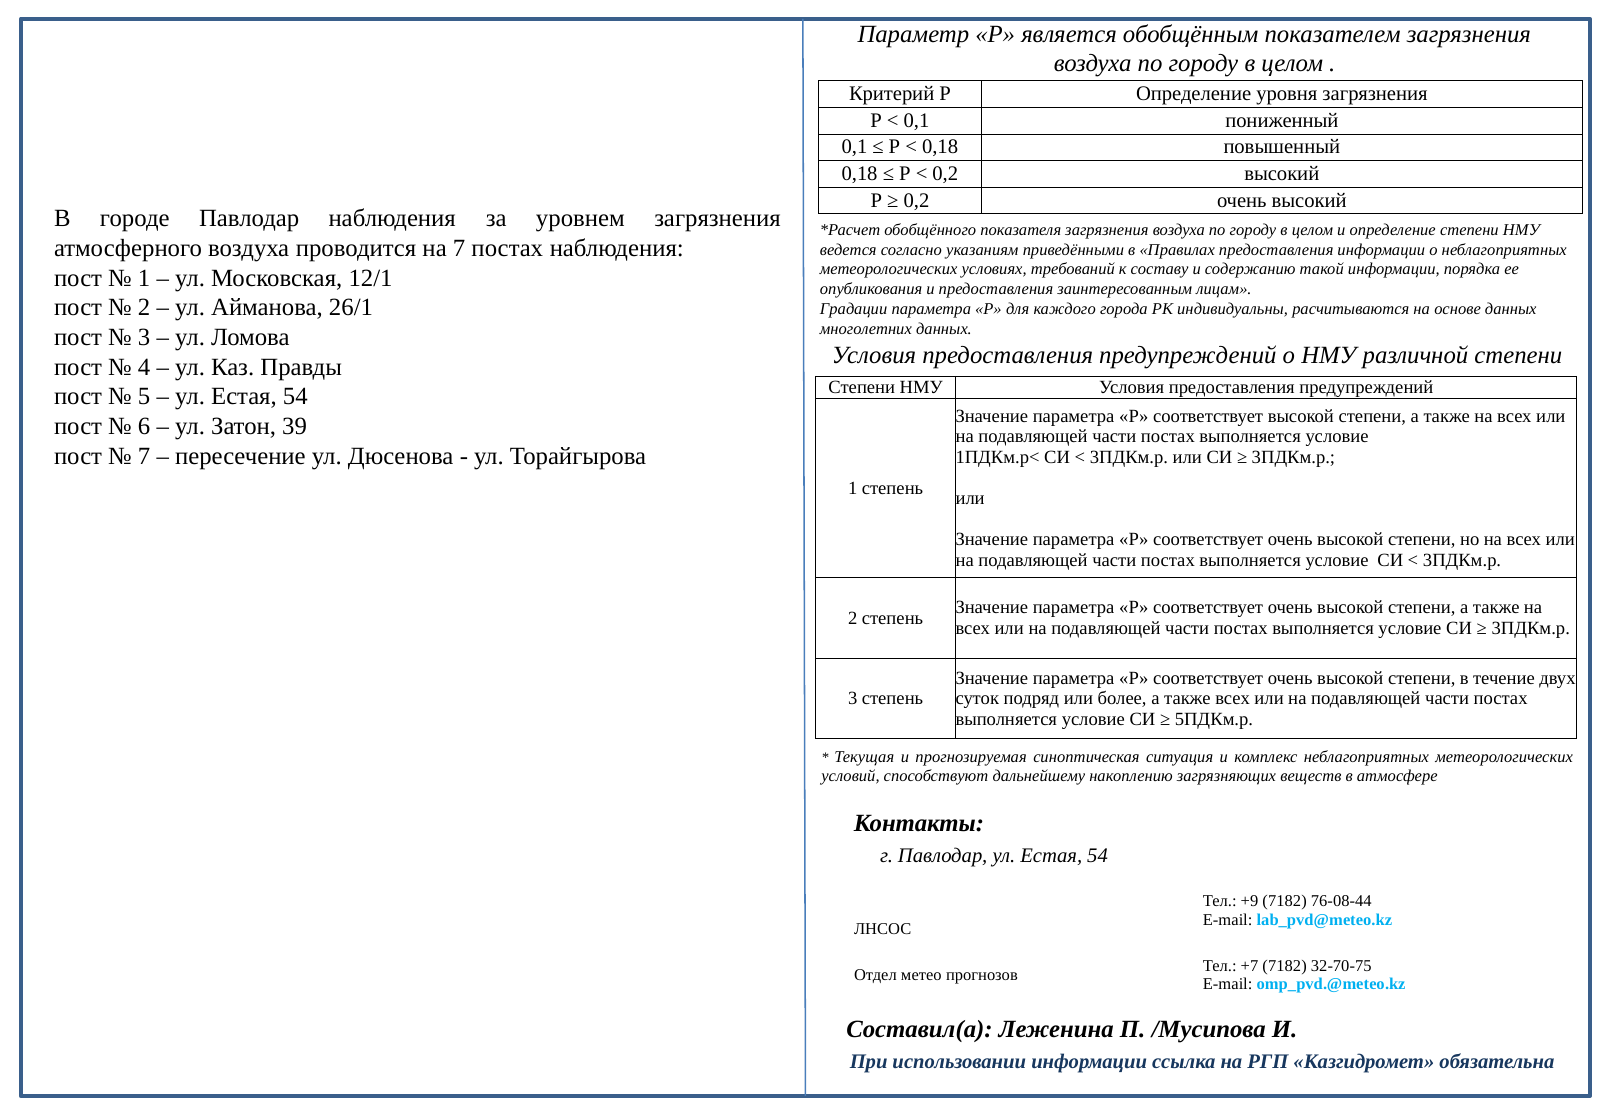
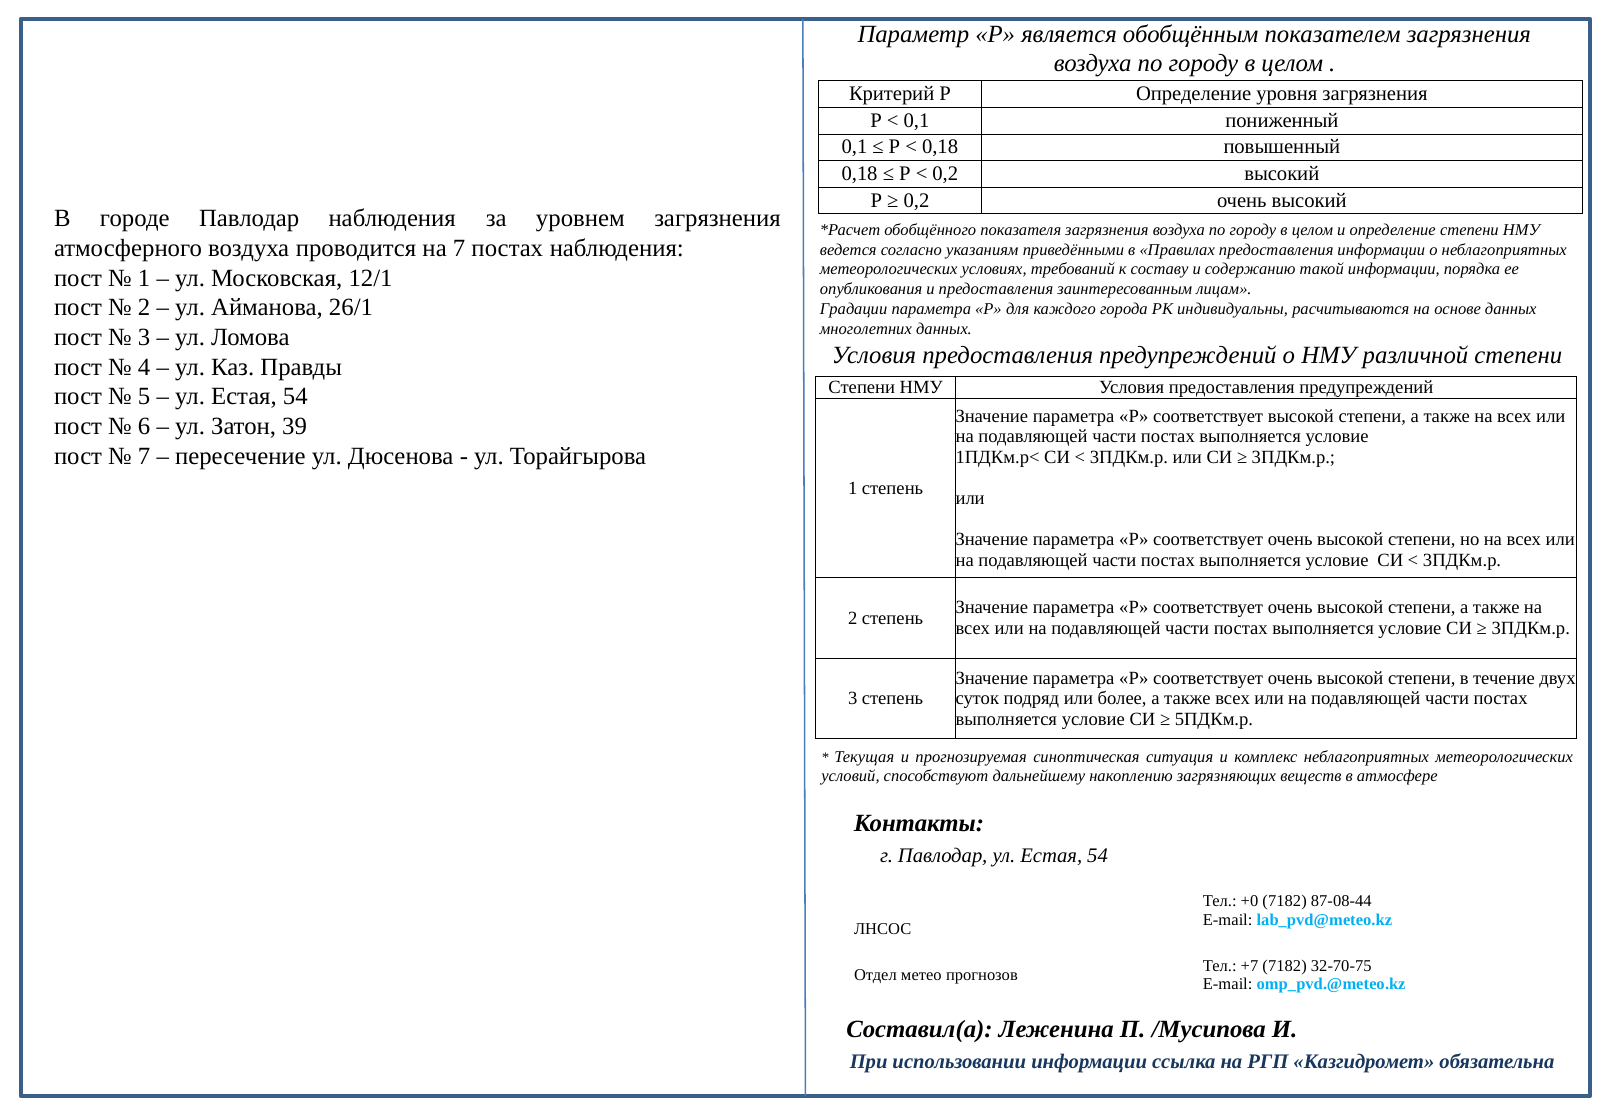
+9: +9 -> +0 (1250, 902)
76-08-44: 76-08-44 -> 87-08-44 (1341, 902)
